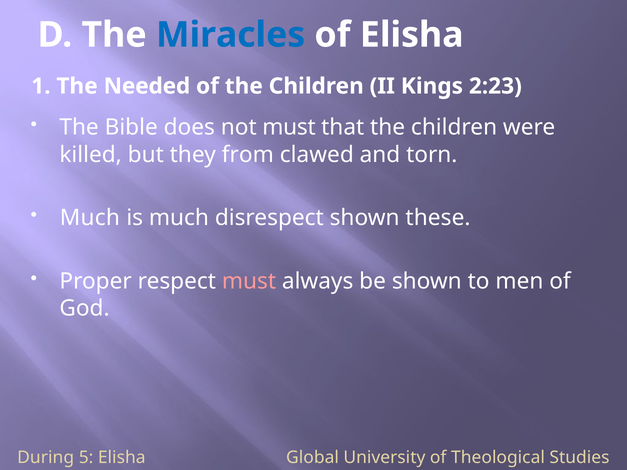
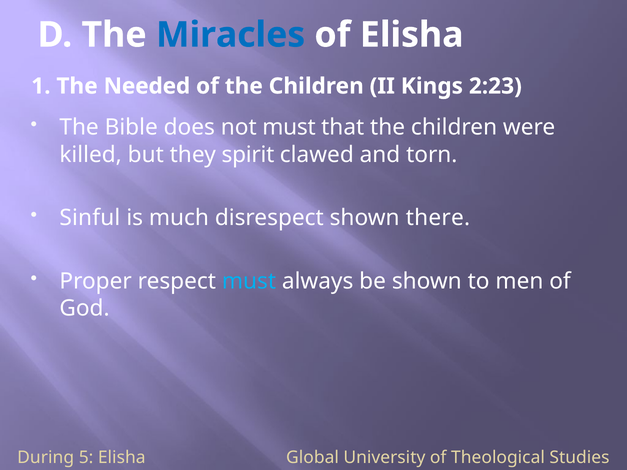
from: from -> spirit (248, 155)
Much: Much -> Sinful (90, 218)
these: these -> there (438, 218)
must colour: pink -> light blue (249, 281)
